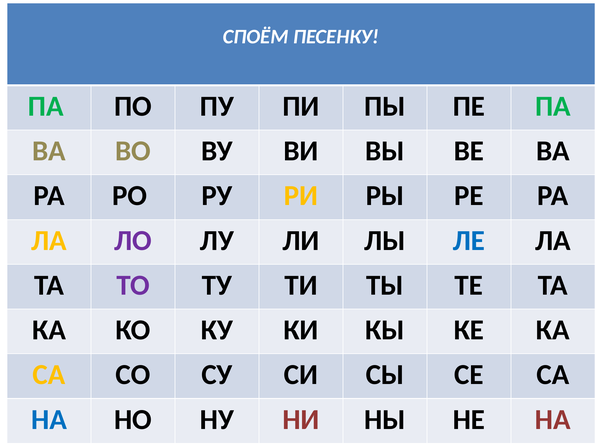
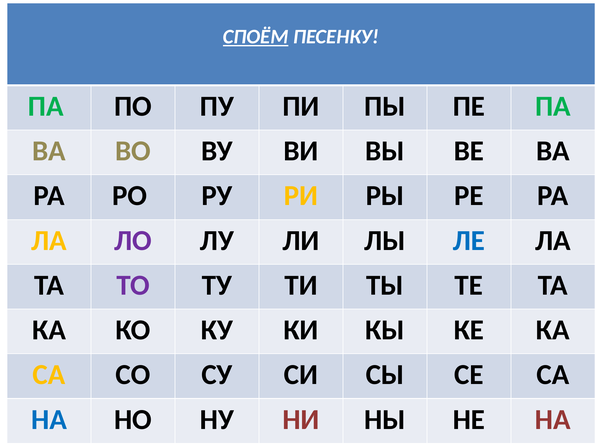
СПОЁМ underline: none -> present (256, 37)
